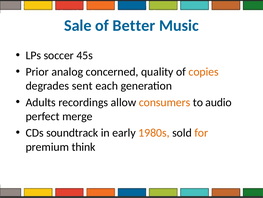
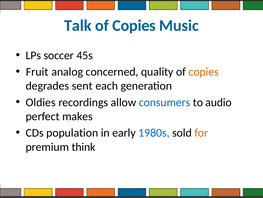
Sale: Sale -> Talk (78, 25)
Better: Better -> Copies (134, 25)
Prior: Prior -> Fruit (37, 72)
Adults: Adults -> Oldies (41, 102)
consumers colour: orange -> blue (165, 102)
merge: merge -> makes (77, 116)
soundtrack: soundtrack -> population (72, 132)
1980s colour: orange -> blue (154, 132)
